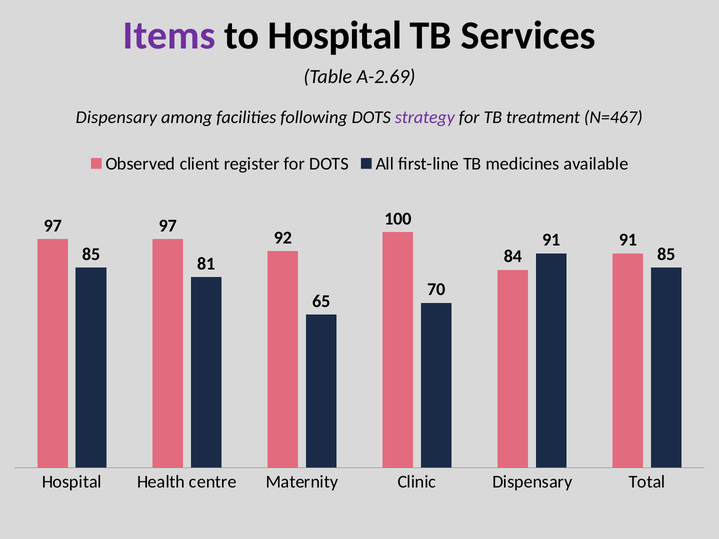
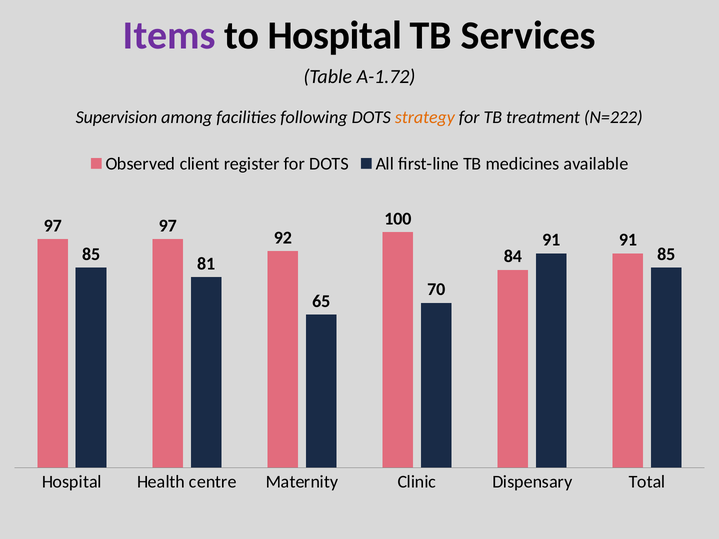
A-2.69: A-2.69 -> A-1.72 (386, 77)
Dispensary: Dispensary -> Supervision (116, 117)
strategy colour: purple -> orange (425, 117)
N=467: N=467 -> N=222 (613, 117)
